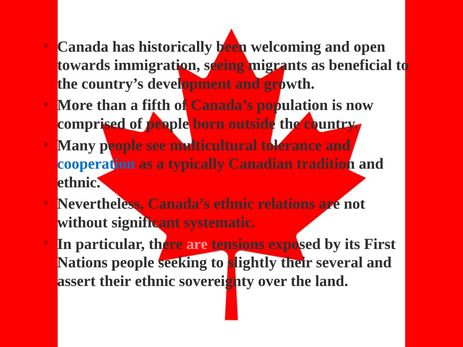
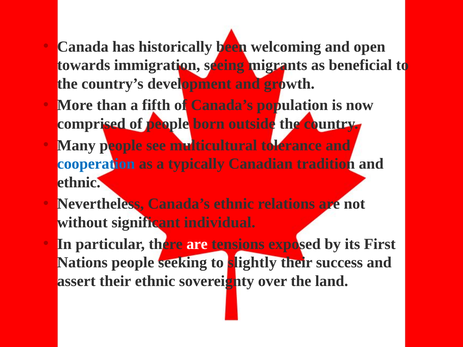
systematic: systematic -> individual (220, 223)
are colour: pink -> white (197, 244)
several: several -> success (339, 263)
